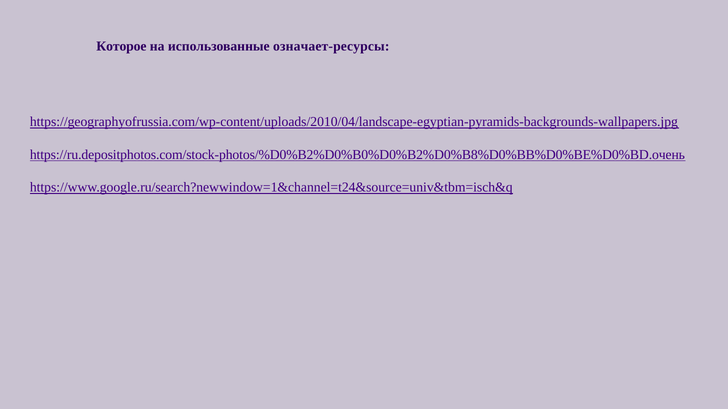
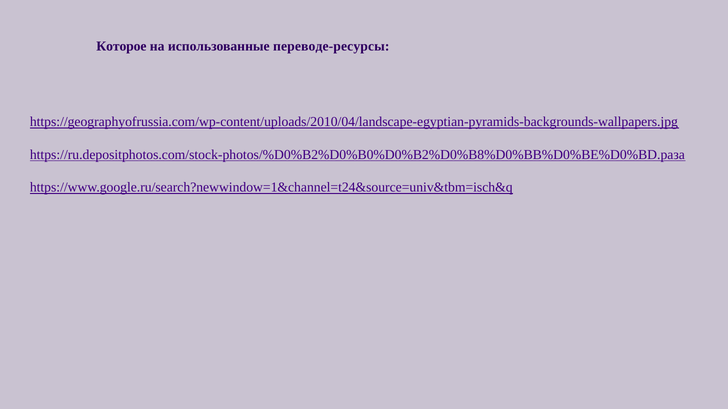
означает-ресурсы: означает-ресурсы -> переводе-ресурсы (331, 46)
https://ru.depositphotos.com/stock-photos/%D0%B2%D0%B0%D0%B2%D0%B8%D0%BB%D0%BE%D0%BD.очень: https://ru.depositphotos.com/stock-photos/%D0%B2%D0%B0%D0%B2%D0%B8%D0%BB%D0%BE%D0%BD.очень -> https://ru.depositphotos.com/stock-photos/%D0%B2%D0%B0%D0%B2%D0%B8%D0%BB%D0%BE%D0%BD.раза (357, 155)
